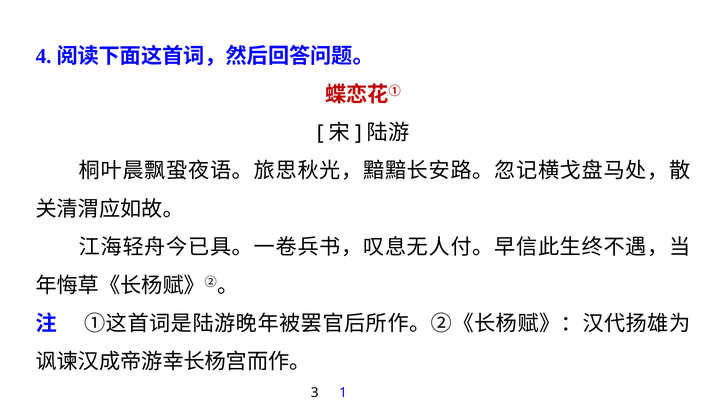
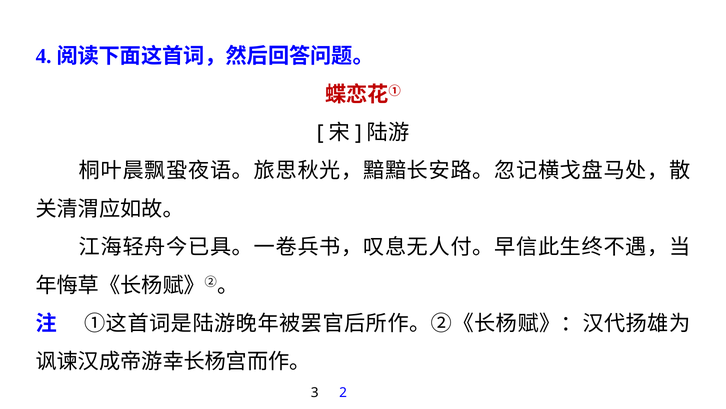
1: 1 -> 2 (343, 393)
